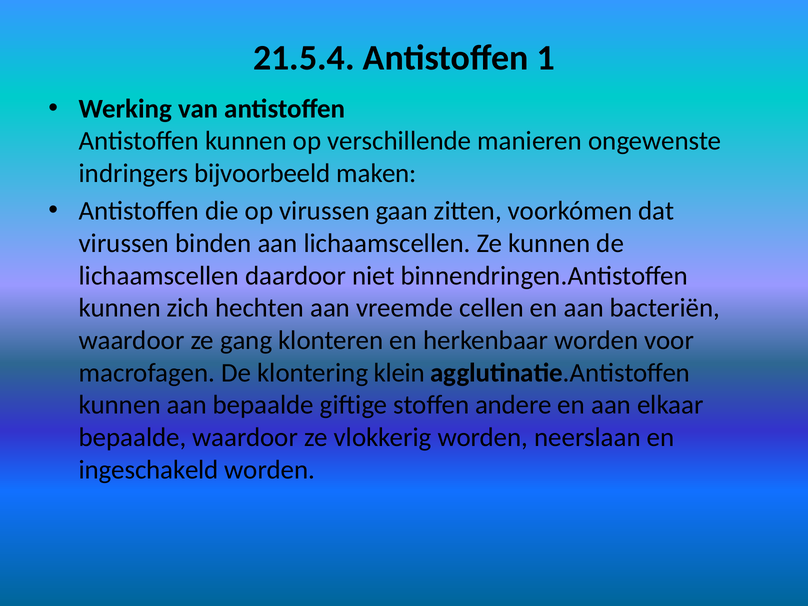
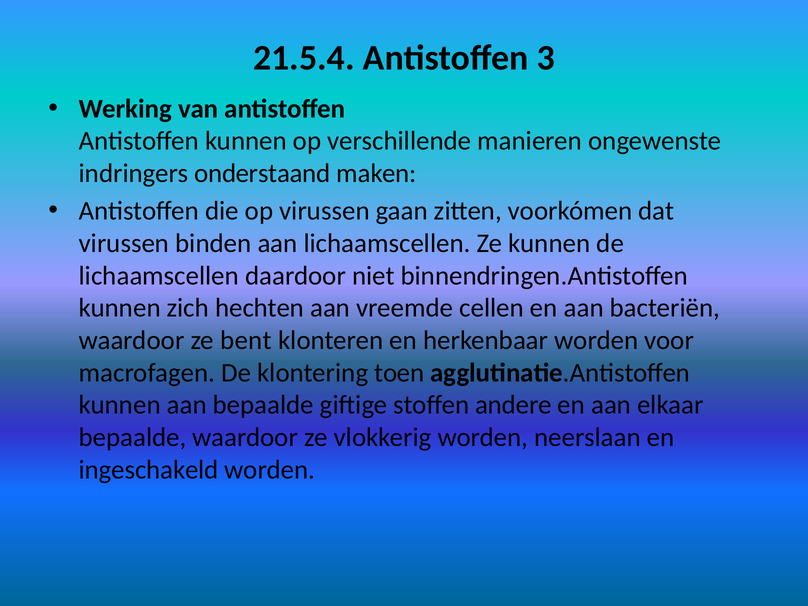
1: 1 -> 3 (546, 58)
bijvoorbeeld: bijvoorbeeld -> onderstaand (262, 173)
gang: gang -> bent (246, 340)
klein: klein -> toen (399, 373)
